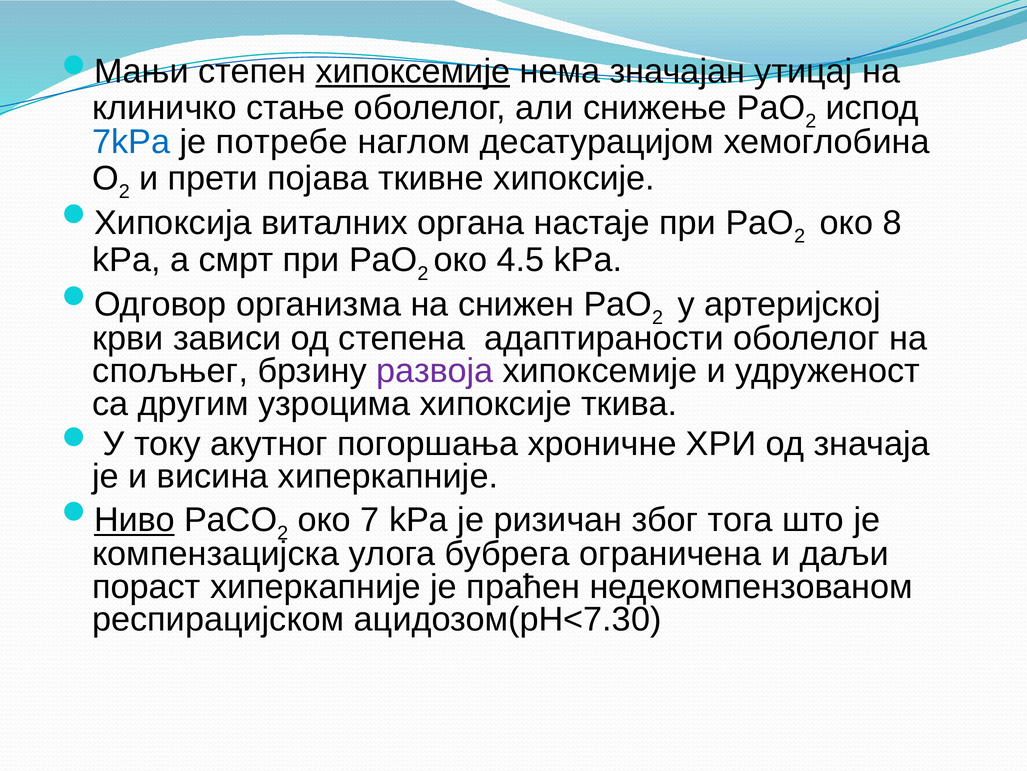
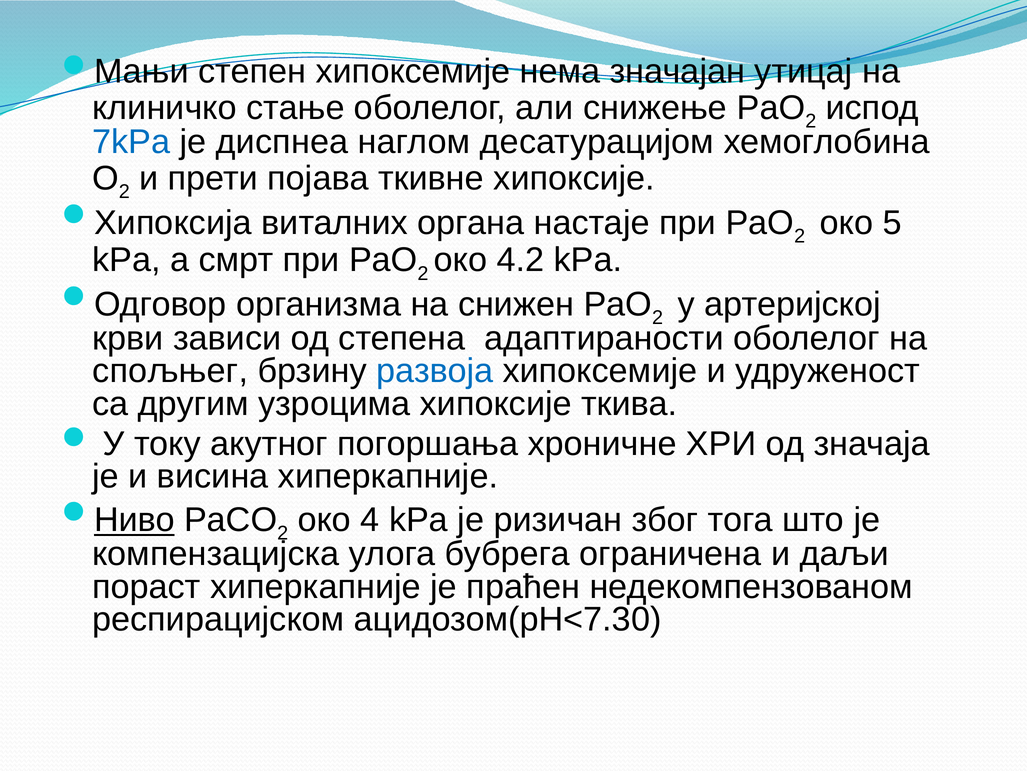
хипоксемије underline: present -> none (413, 71)
потребе: потребе -> диспнеа (282, 142)
8: 8 -> 5 (892, 222)
4.5: 4.5 -> 4.2 (521, 260)
развоја colour: purple -> blue (435, 371)
7: 7 -> 4 (370, 520)
